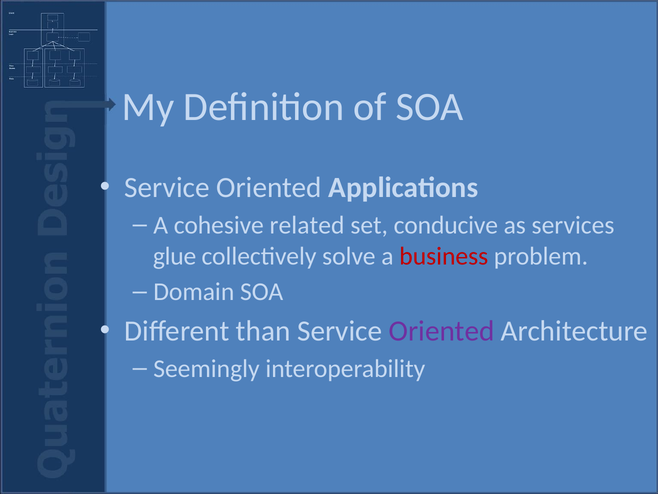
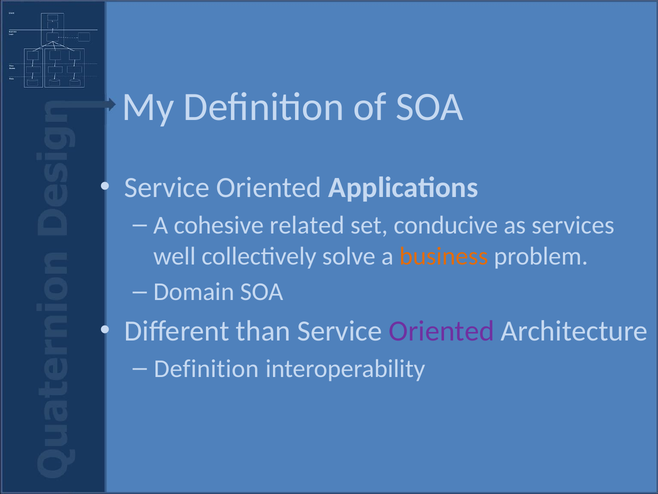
glue: glue -> well (175, 256)
business colour: red -> orange (444, 256)
Seemingly: Seemingly -> Definition (206, 369)
